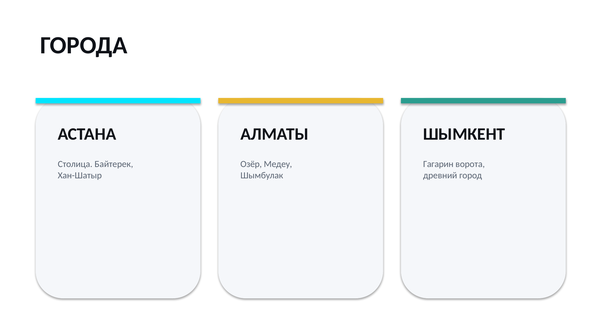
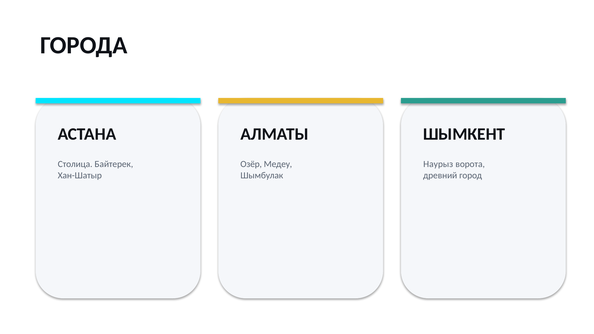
Гагарин: Гагарин -> Наурыз (438, 164)
